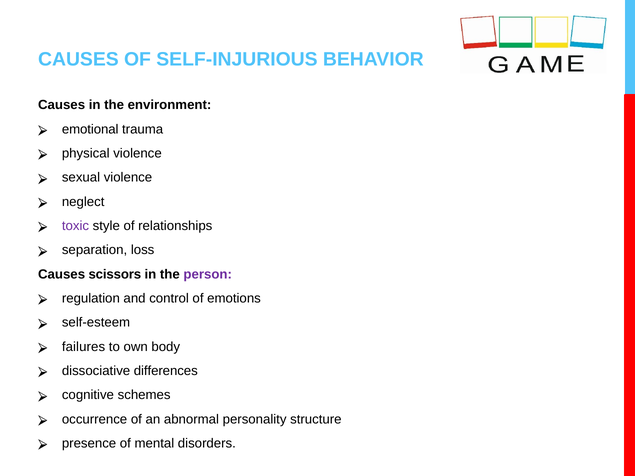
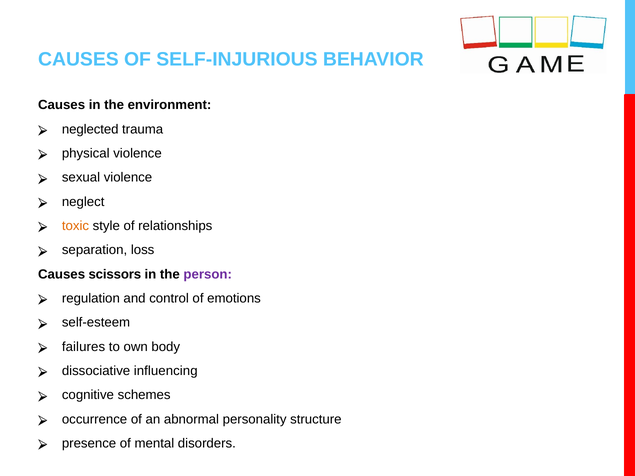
emotional: emotional -> neglected (90, 129)
toxic colour: purple -> orange (75, 226)
differences: differences -> influencing (166, 371)
